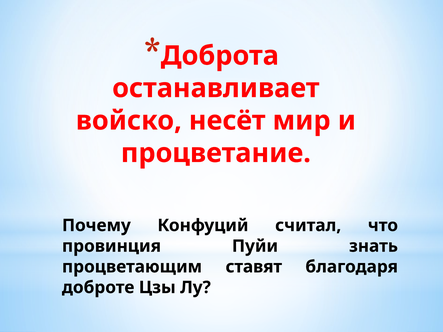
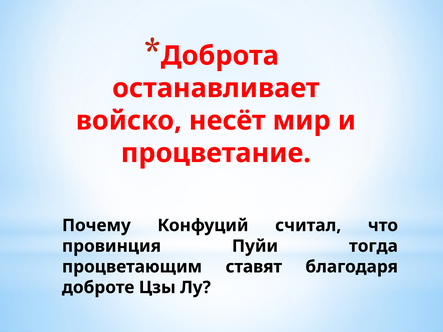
знать: знать -> тогда (373, 246)
